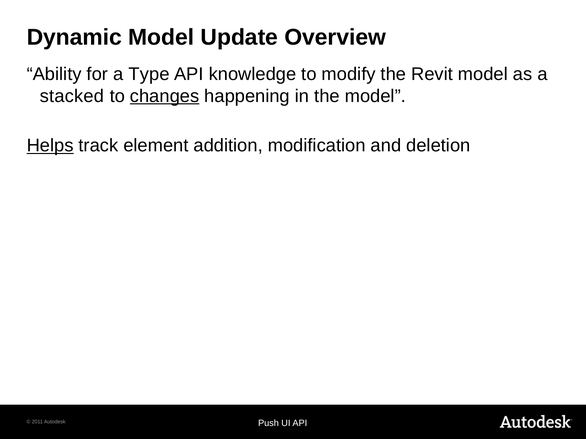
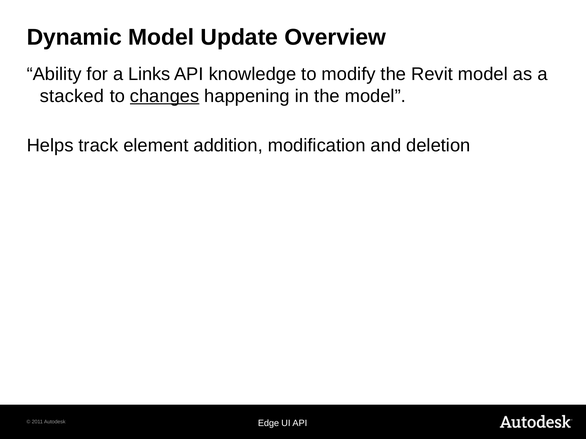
Type: Type -> Links (149, 74)
Helps underline: present -> none (50, 146)
Push: Push -> Edge (269, 423)
